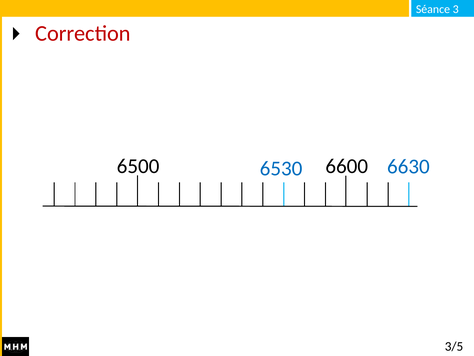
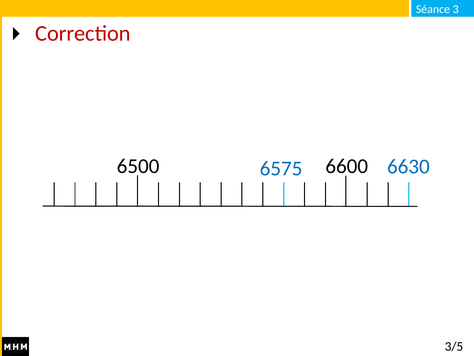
6530: 6530 -> 6575 (281, 168)
